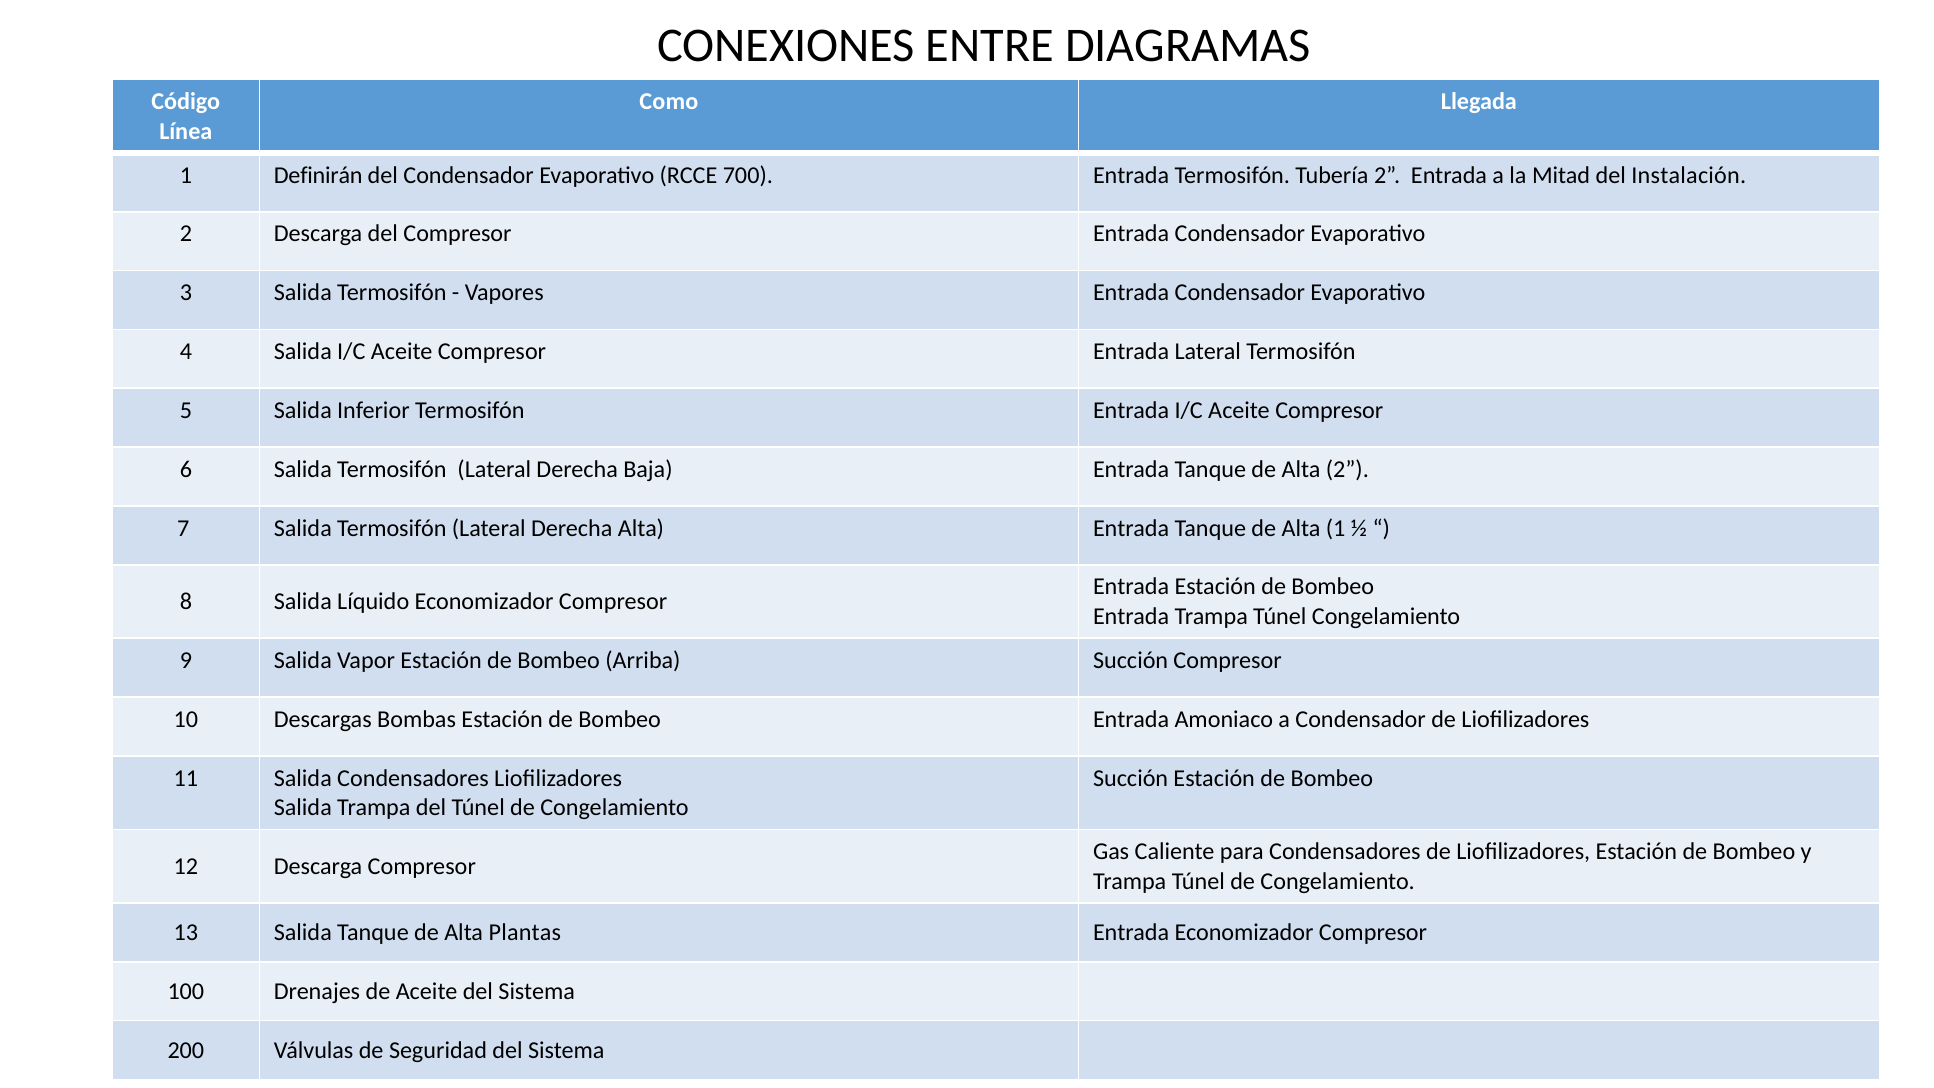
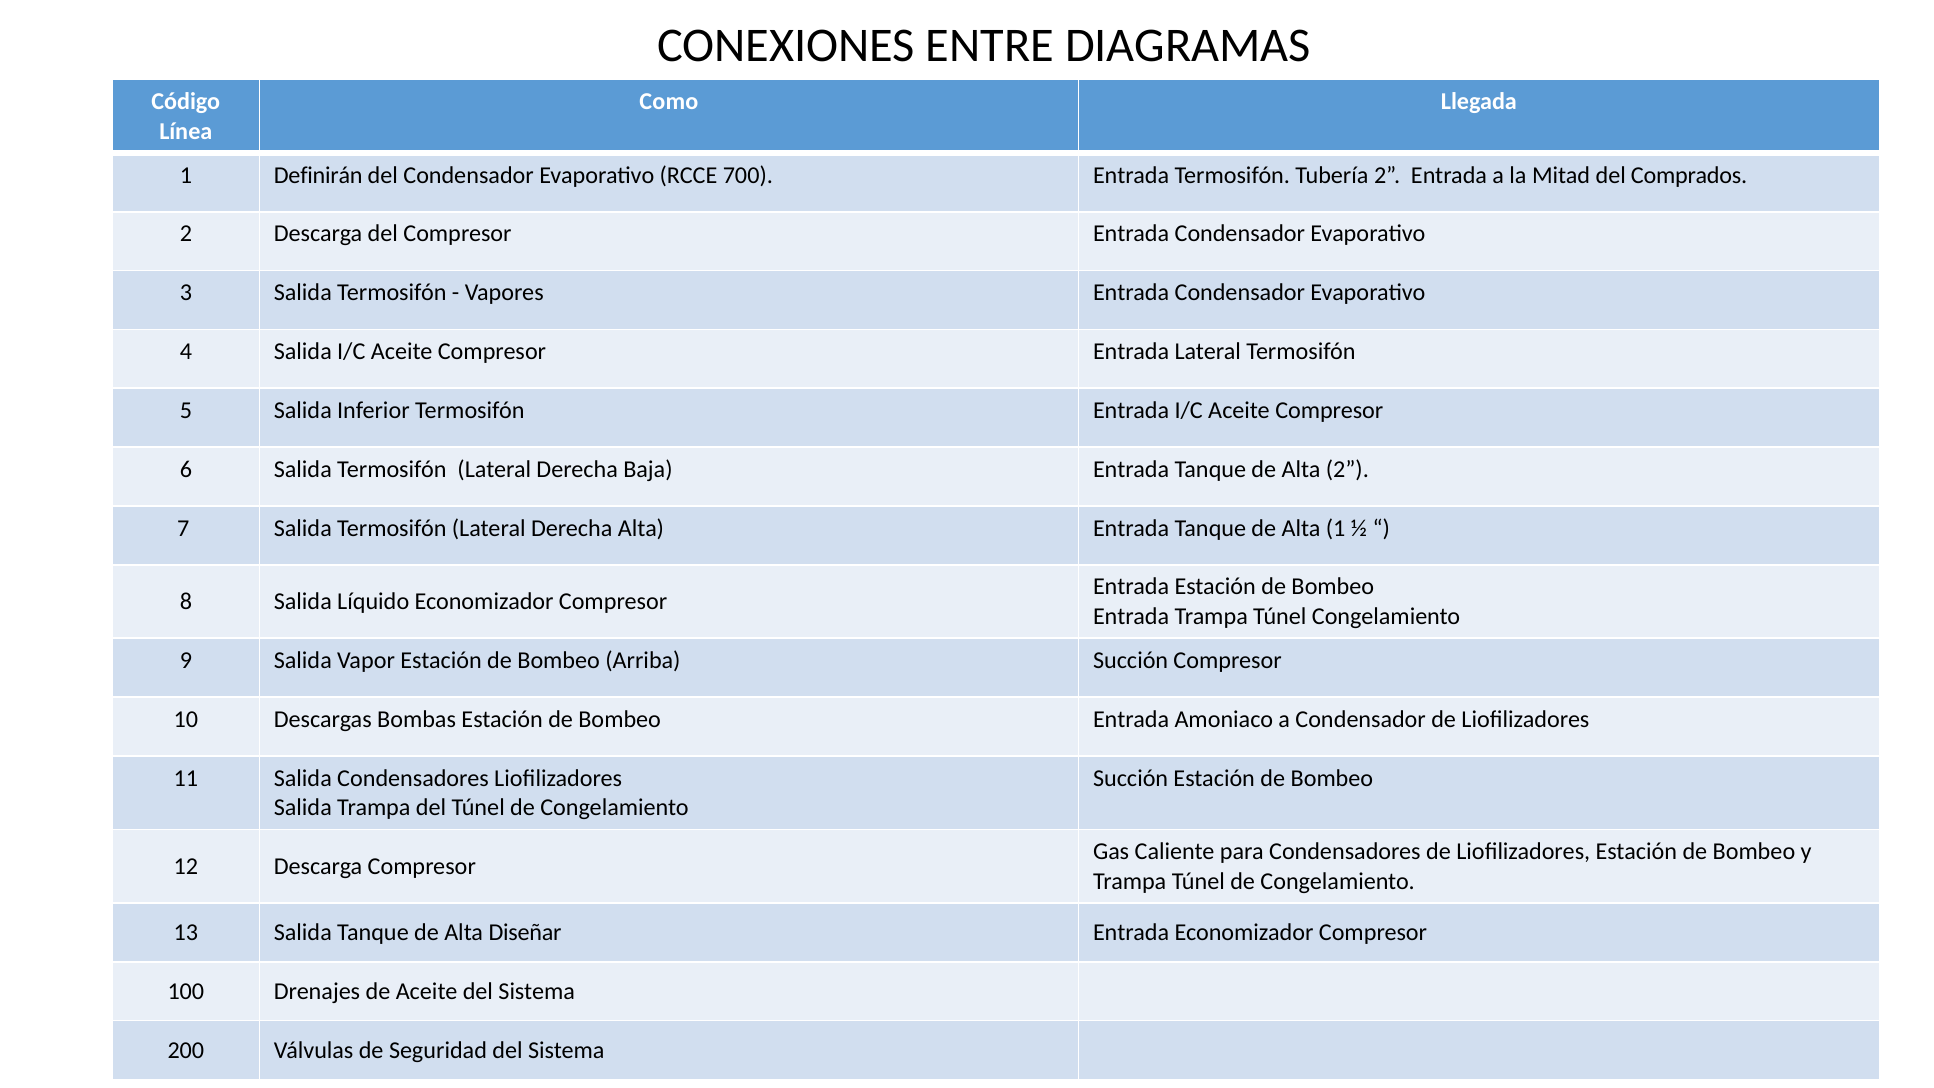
Instalación: Instalación -> Comprados (1689, 175)
Plantas: Plantas -> Diseñar (525, 932)
